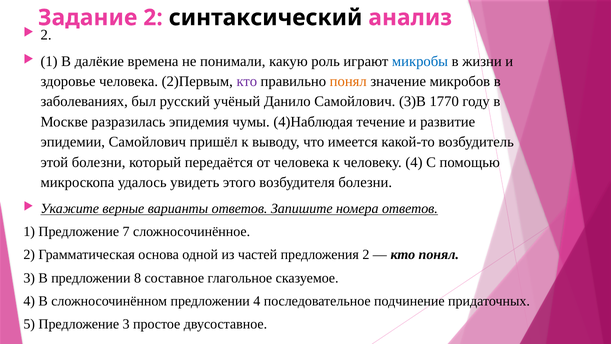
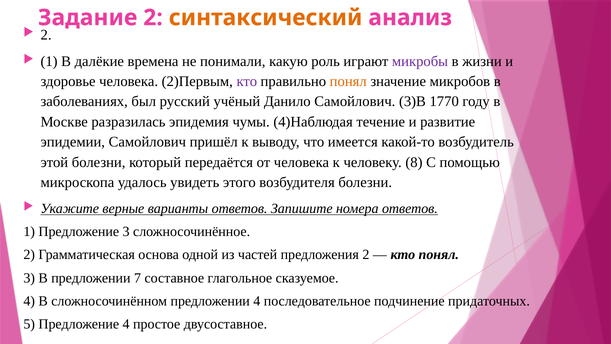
синтаксический colour: black -> orange (266, 18)
микробы colour: blue -> purple (420, 61)
человеку 4: 4 -> 8 (414, 162)
Предложение 7: 7 -> 3 (126, 231)
8: 8 -> 7 (138, 278)
Предложение 3: 3 -> 4 (126, 324)
